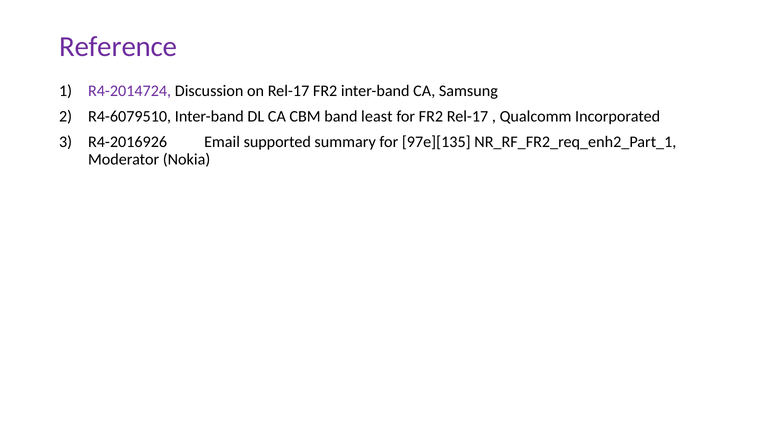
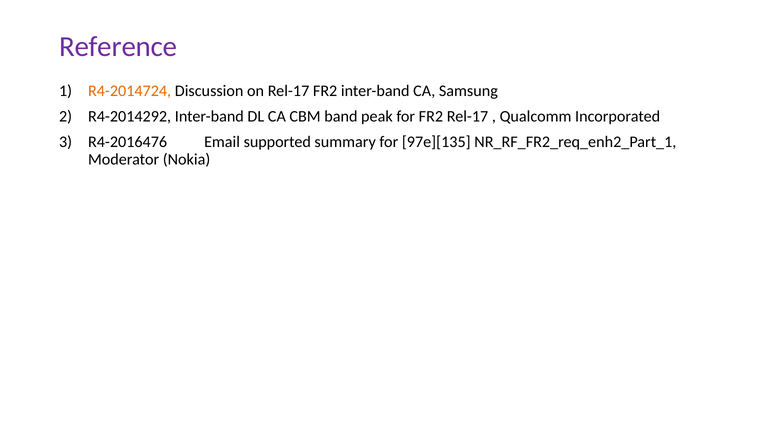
R4-2014724 colour: purple -> orange (130, 91)
R4-6079510: R4-6079510 -> R4-2014292 (130, 117)
least: least -> peak (377, 117)
R4-2016926: R4-2016926 -> R4-2016476 (128, 142)
